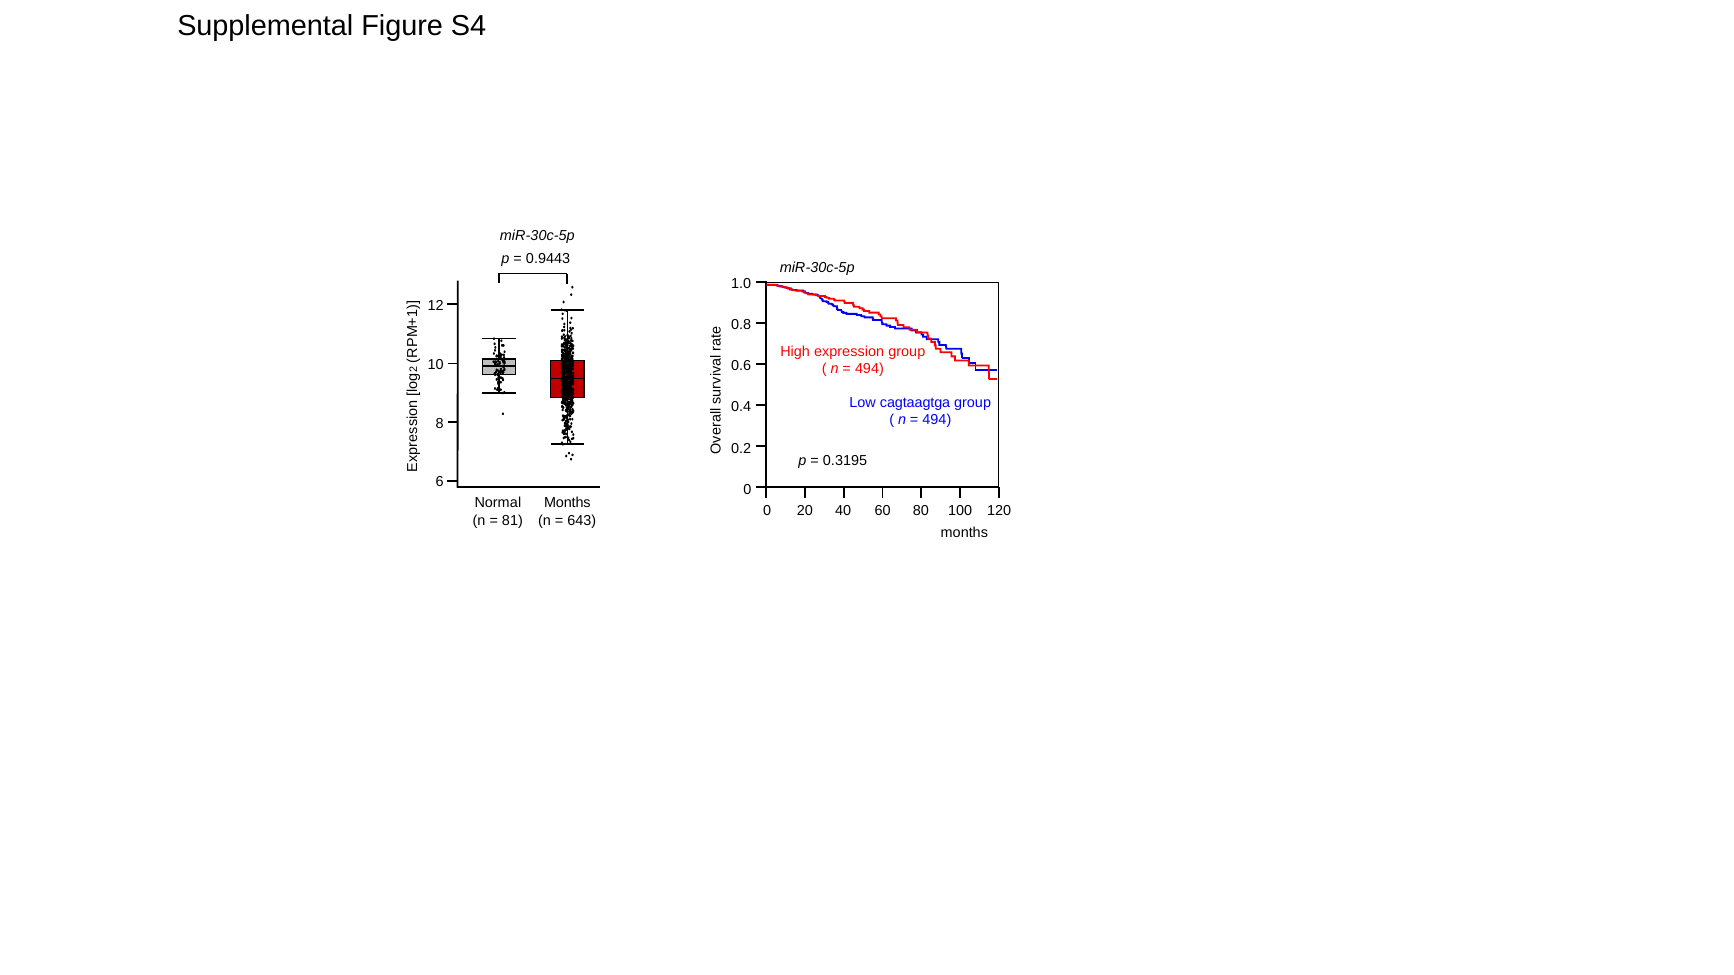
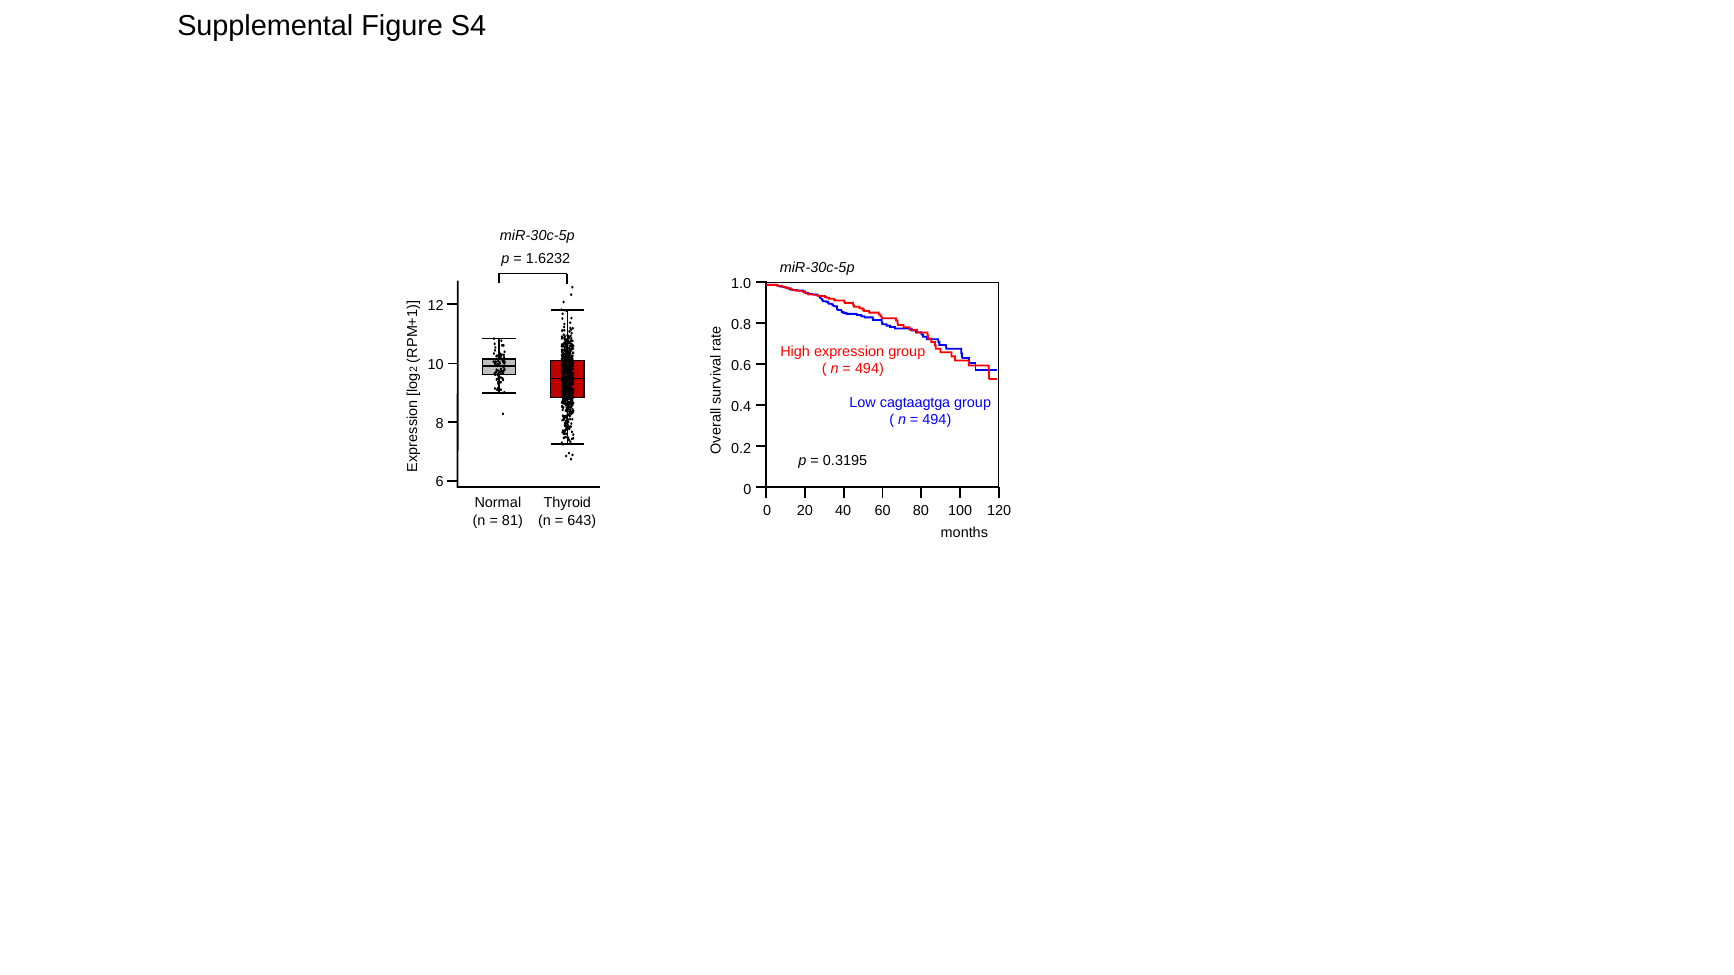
0.9443: 0.9443 -> 1.6232 (548, 259)
Months: Months -> Thyroid (567, 503)
